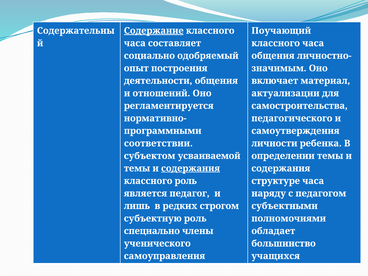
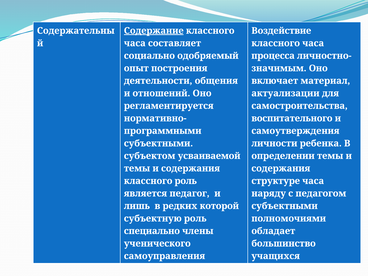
Поучающий: Поучающий -> Воздействие (281, 31)
общения: общения -> процесса (273, 56)
педагогического: педагогического -> воспитательного (292, 118)
соответствии: соответствии -> субъектными (158, 143)
содержания underline: present -> none (191, 168)
строгом: строгом -> которой (219, 206)
